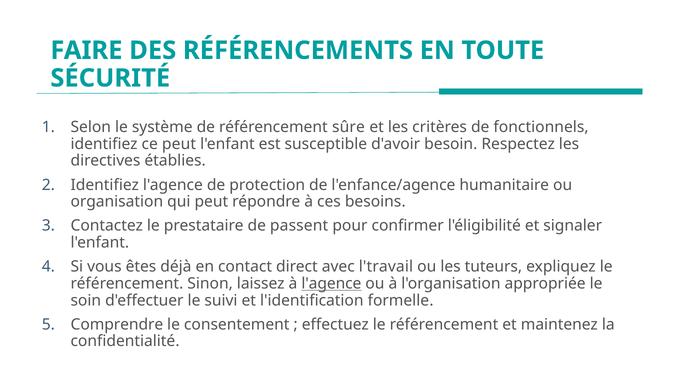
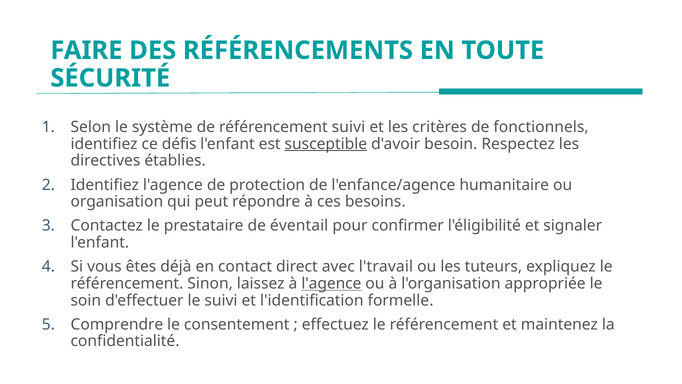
référencement sûre: sûre -> suivi (349, 127)
ce peut: peut -> défis (179, 144)
susceptible underline: none -> present (326, 144)
passent: passent -> éventail (299, 226)
